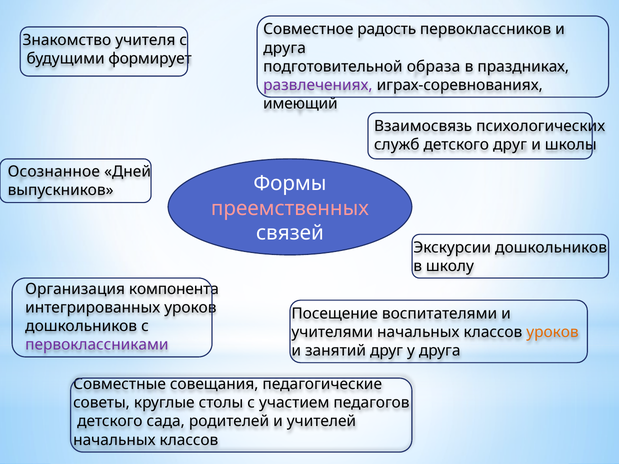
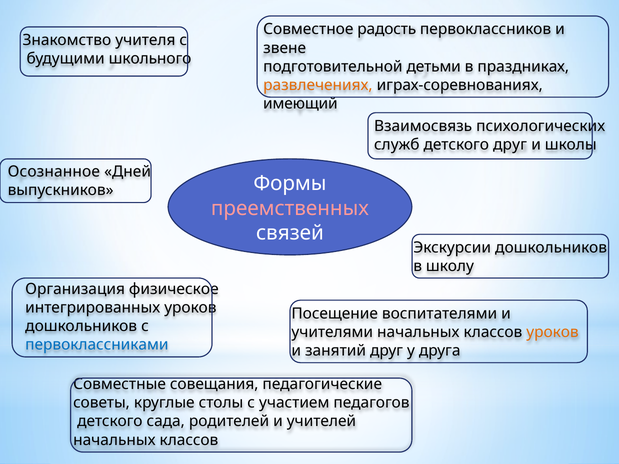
друга: друга -> звене (285, 48)
формирует: формирует -> школьного (150, 59)
образа: образа -> детьми (434, 67)
развлечениях colour: purple -> orange (318, 85)
компонента: компонента -> физическое (174, 289)
первоклассниками colour: purple -> blue (97, 345)
